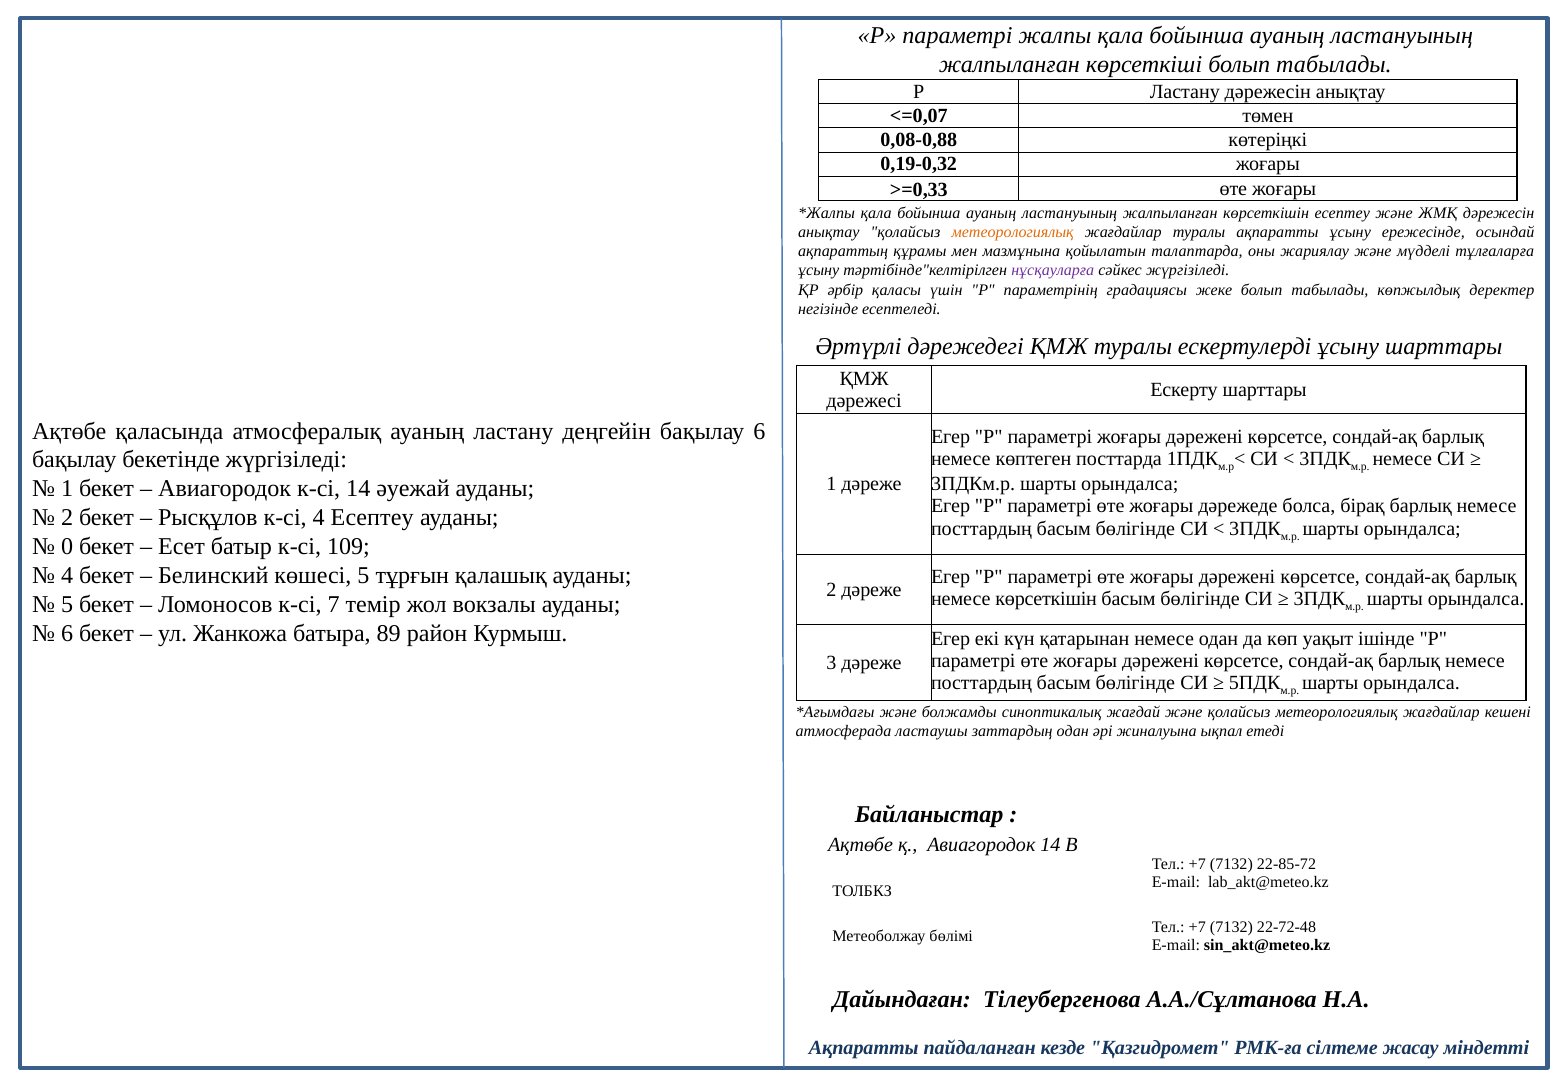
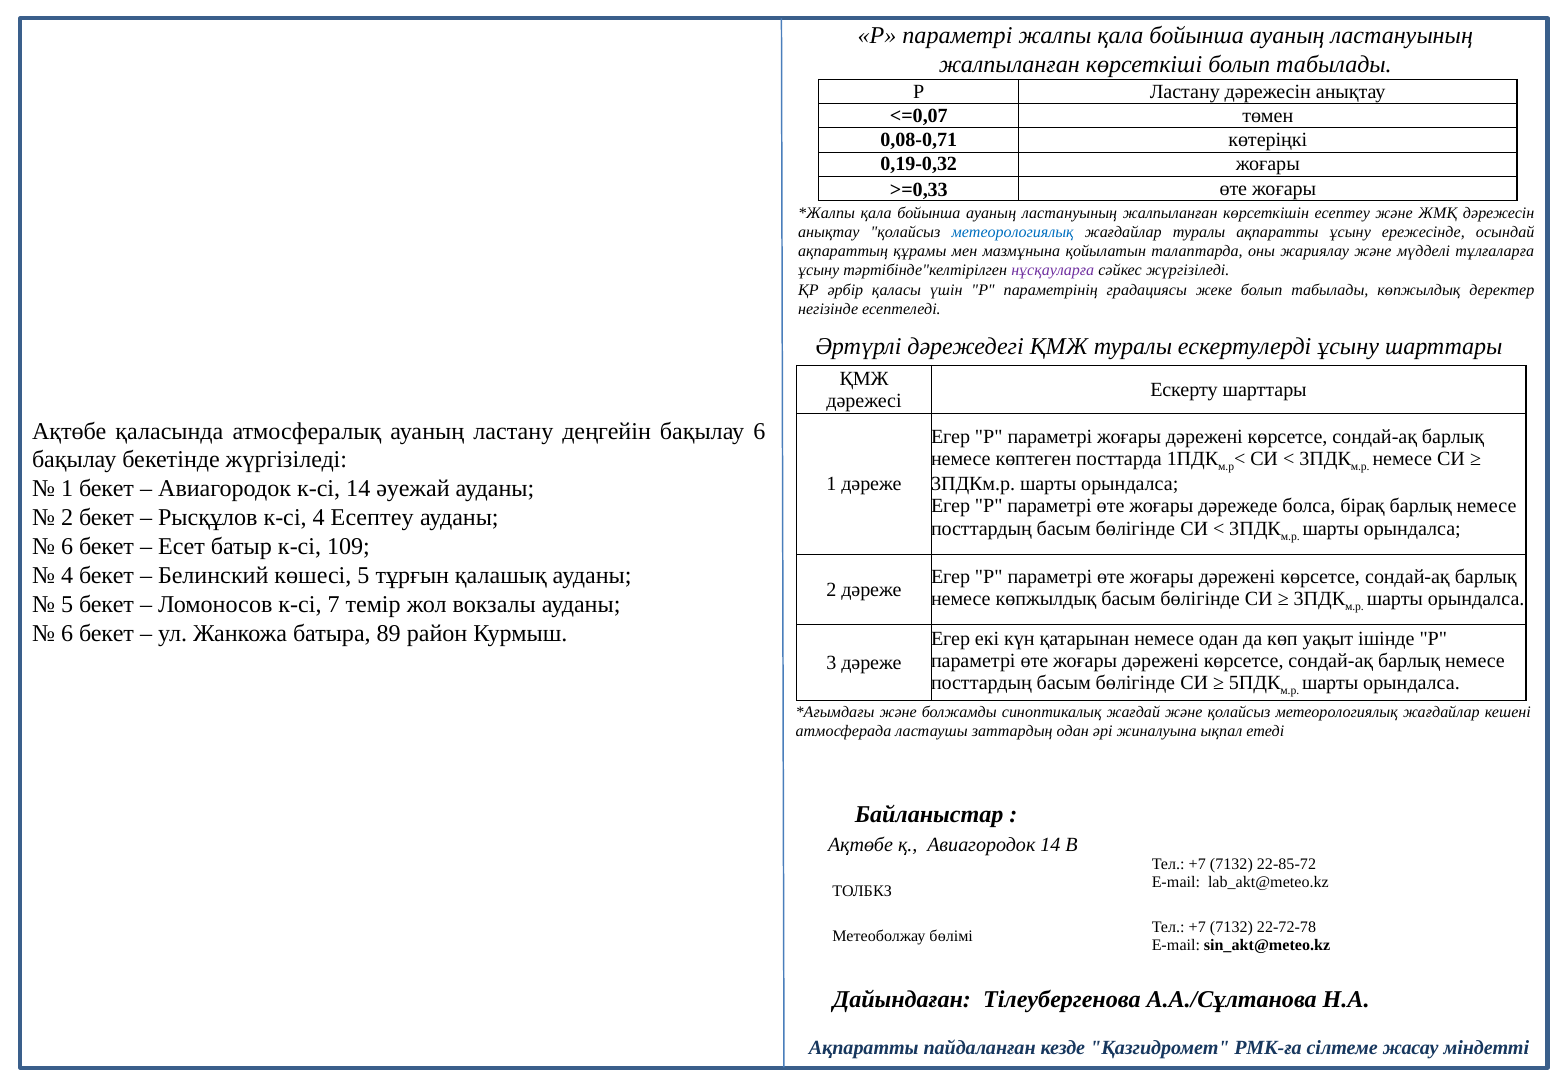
0,08-0,88: 0,08-0,88 -> 0,08-0,71 (919, 140)
метеорологиялық colour: orange -> blue (1013, 232)
0: 0 -> 6 (67, 547)
немесе көрсеткішін: көрсеткішін -> көпжылдық (1046, 599)
22-72-48: 22-72-48 -> 22-72-78 (1287, 927)
